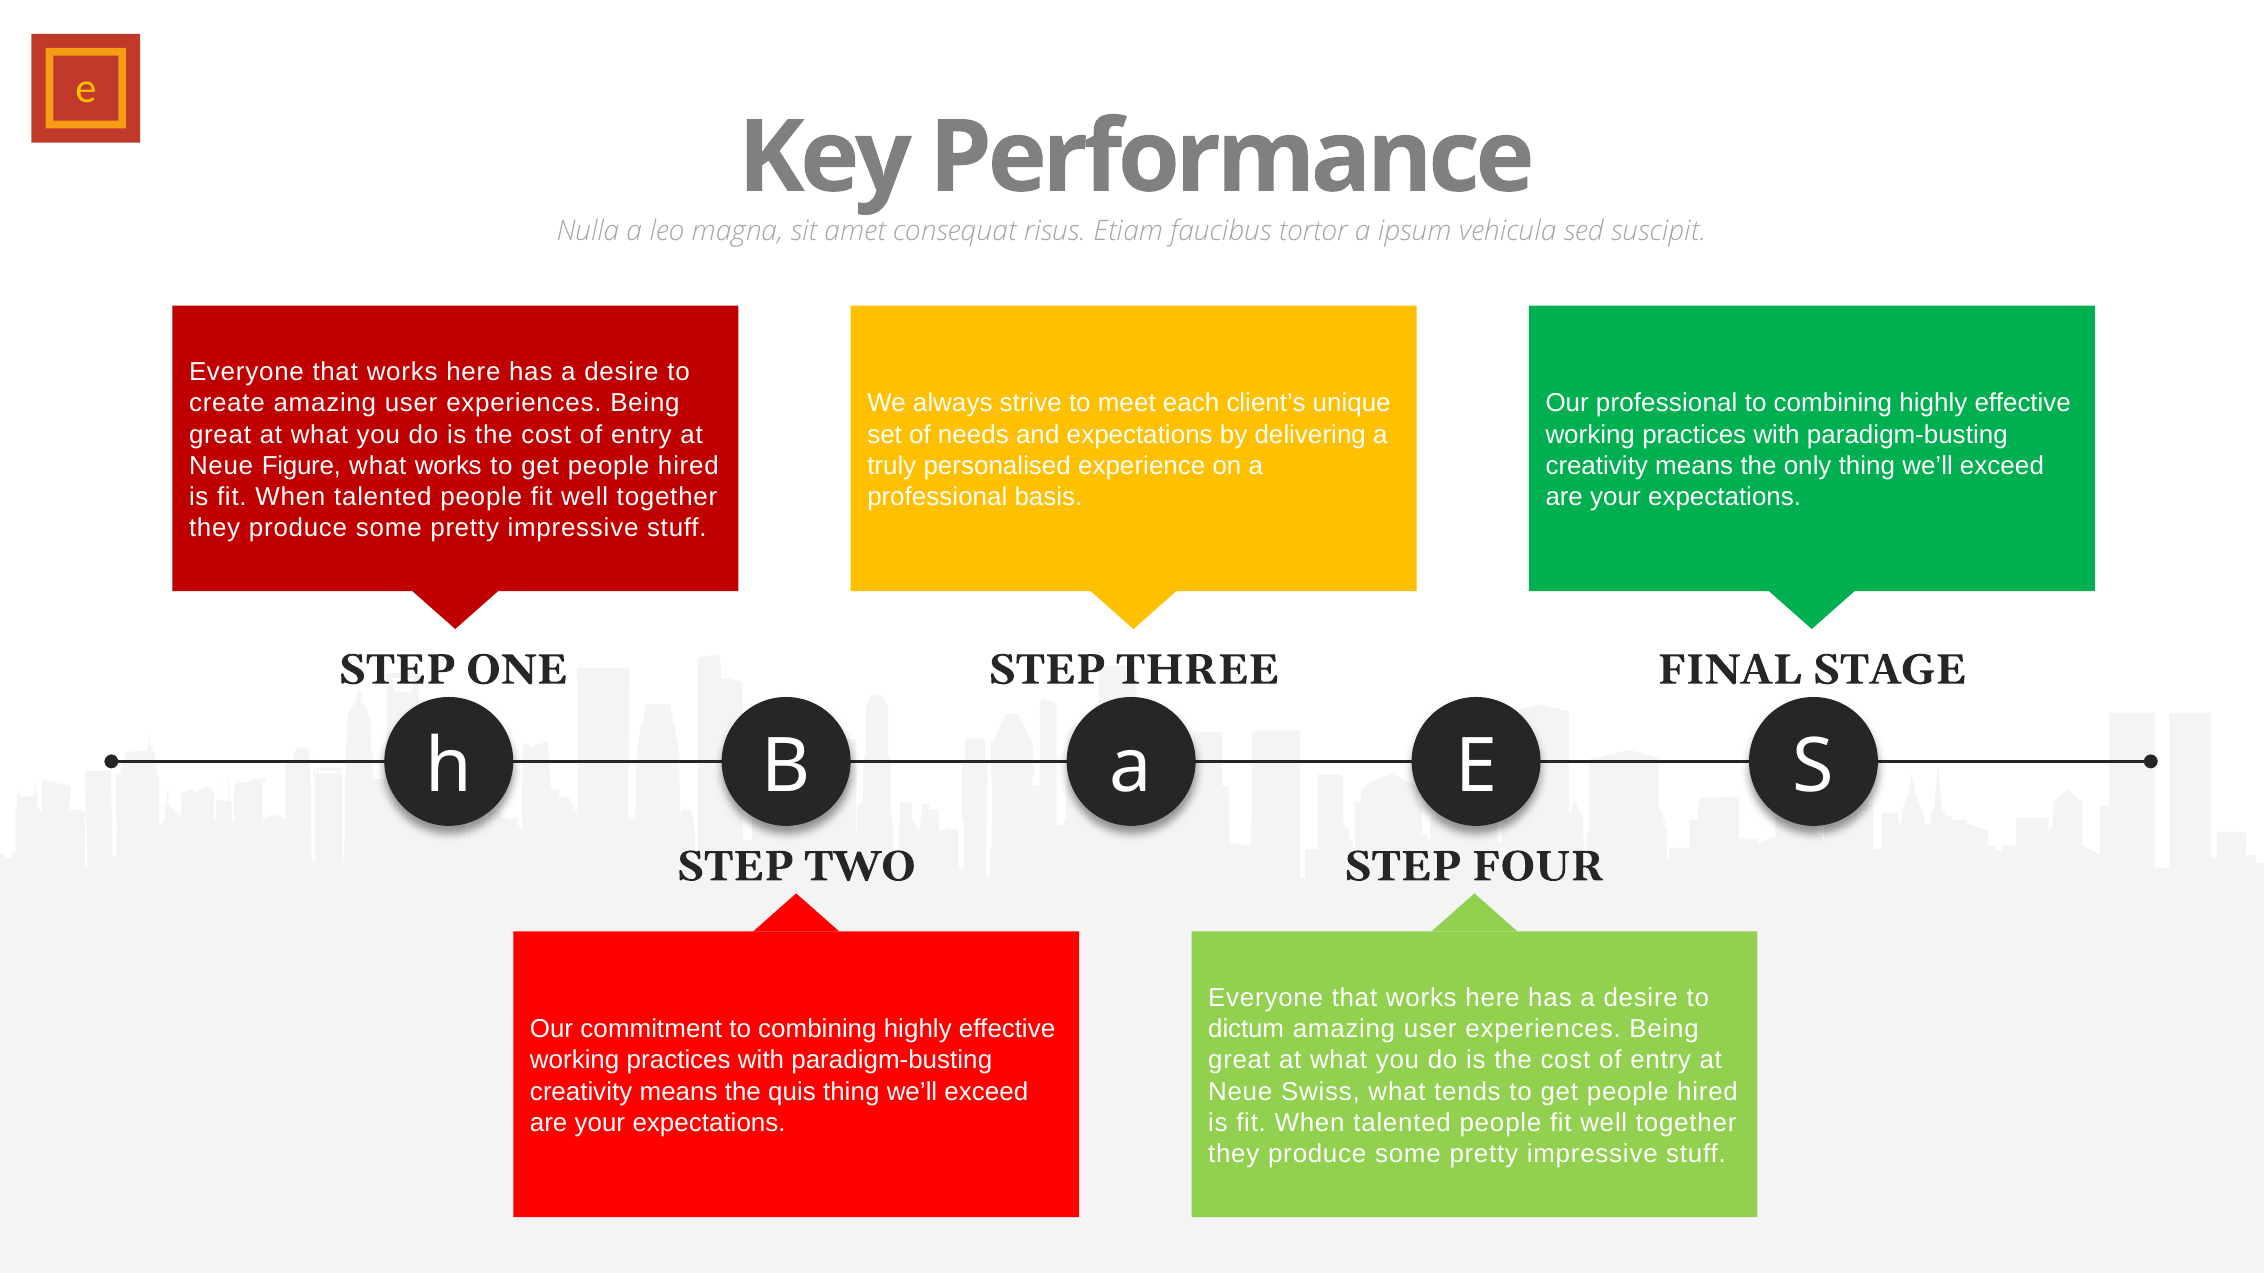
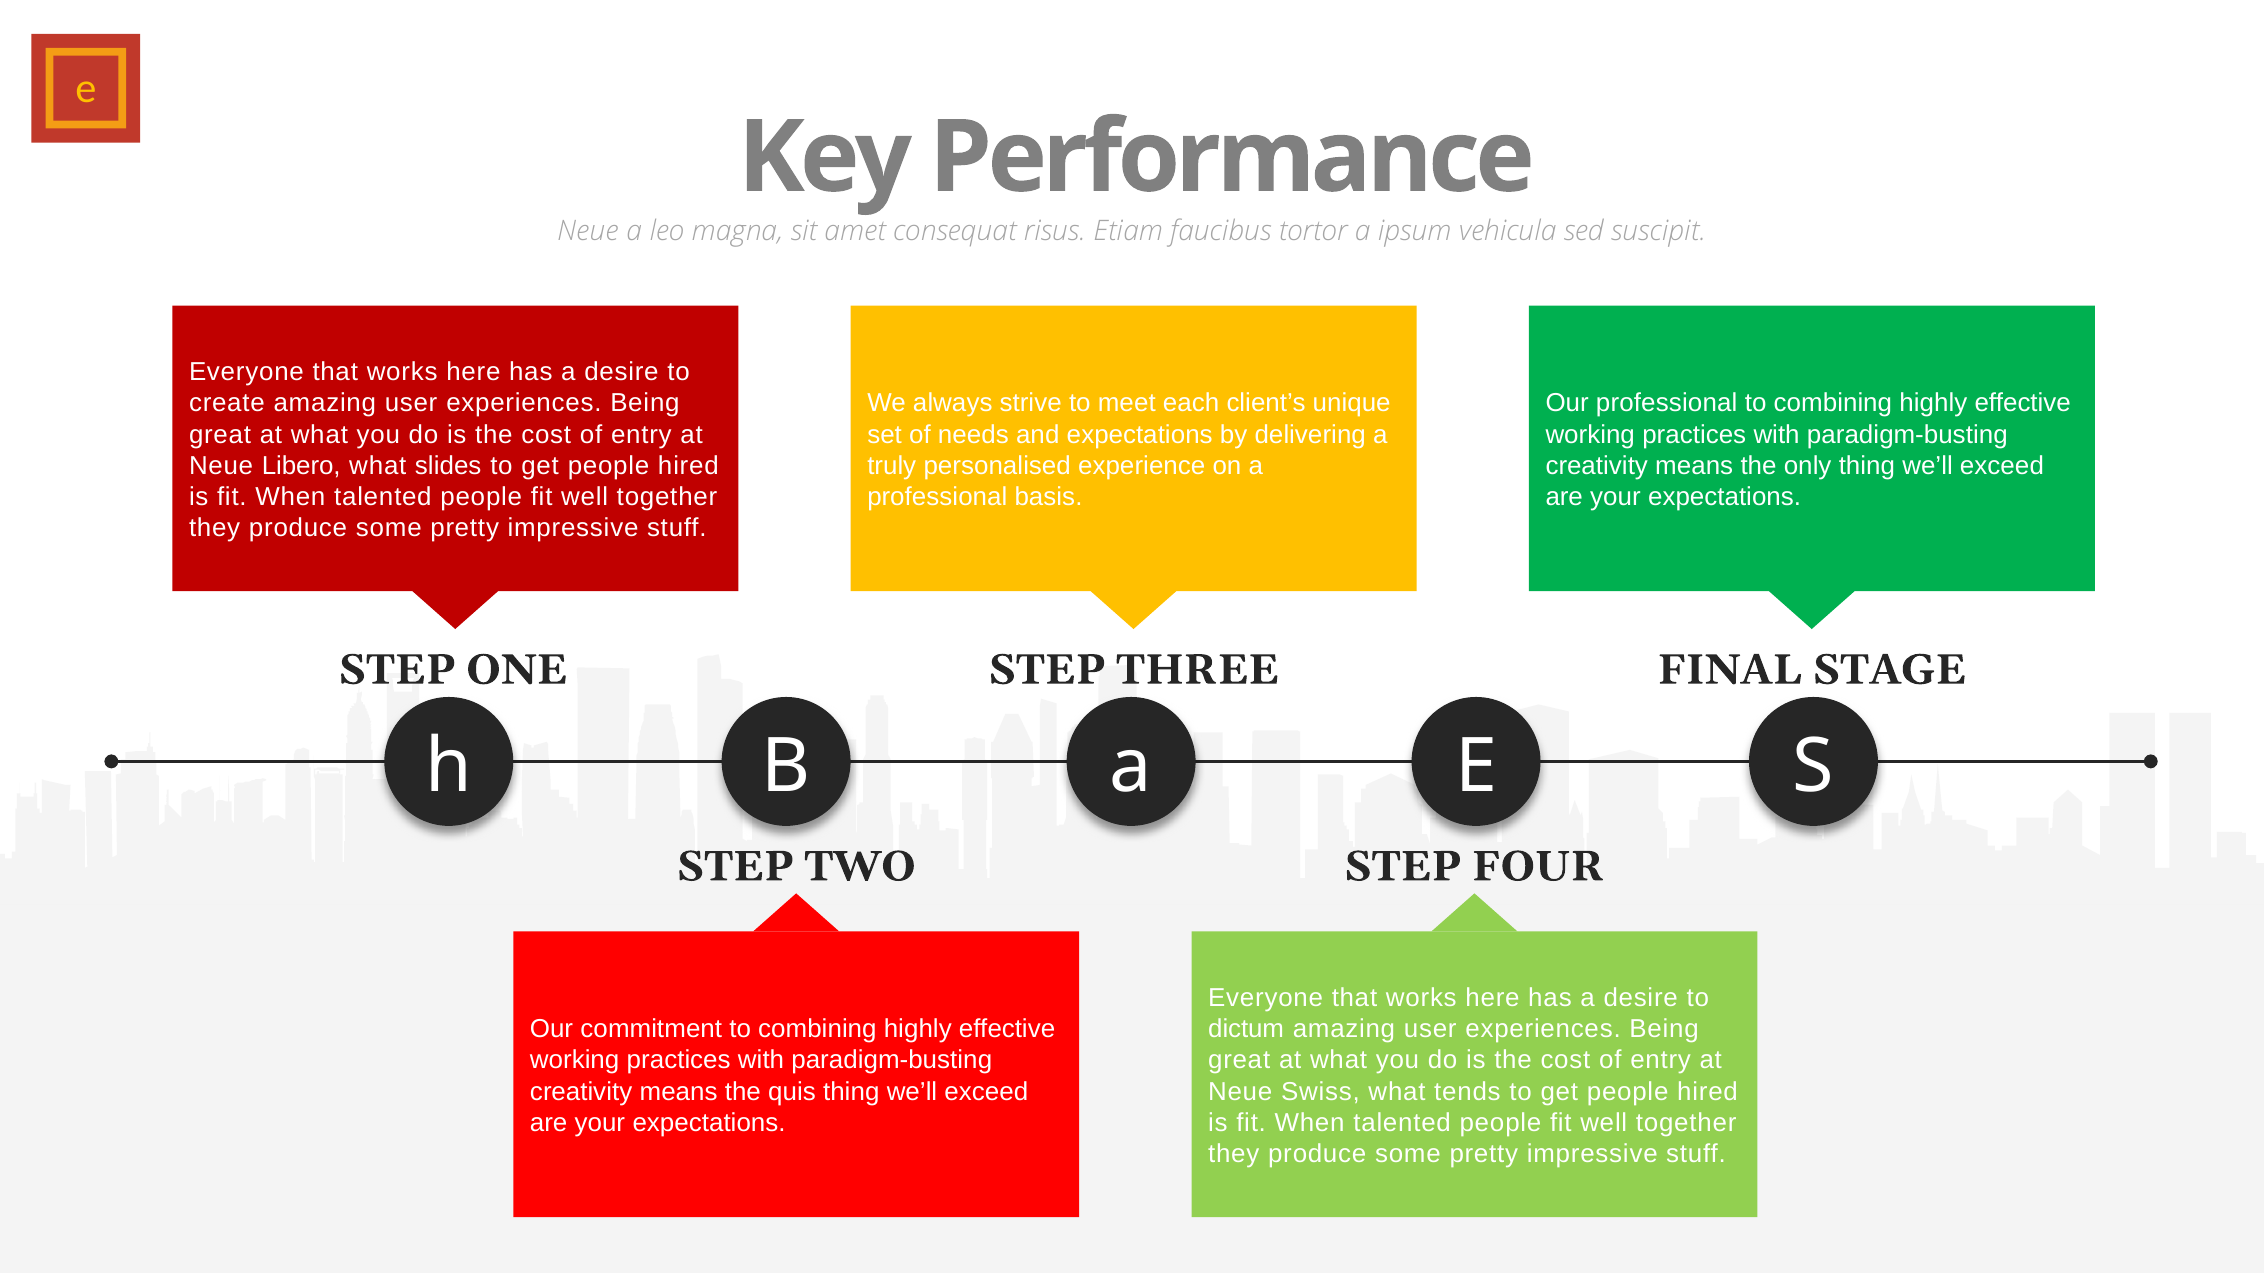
Nulla: Nulla -> Neue (588, 231)
Figure: Figure -> Libero (301, 466)
what works: works -> slides (448, 466)
